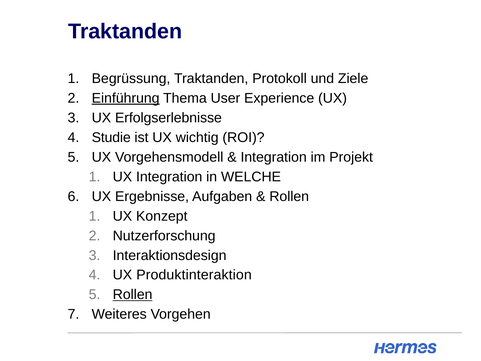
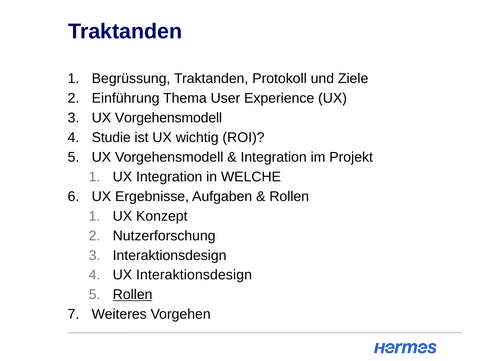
Einführung underline: present -> none (126, 98)
Erfolgserlebnisse: Erfolgserlebnisse -> Vorgehensmodell (168, 118)
UX Produktinteraktion: Produktinteraktion -> Interaktionsdesign (194, 275)
